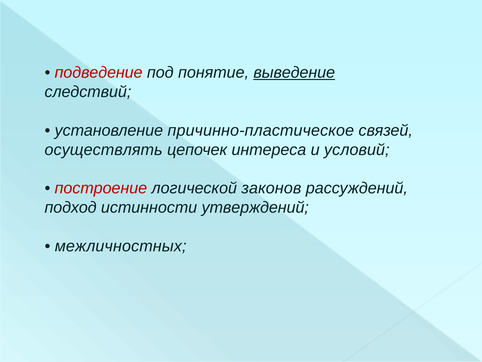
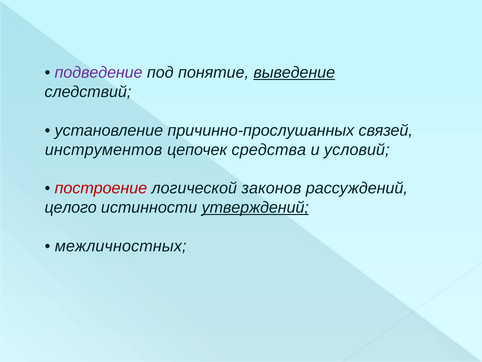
подведение colour: red -> purple (99, 72)
причинно-пластическое: причинно-пластическое -> причинно-прослушанных (261, 130)
осуществлять: осуществлять -> инструментов (104, 150)
интереса: интереса -> средства (269, 150)
подход: подход -> целого (71, 207)
утверждений underline: none -> present (255, 207)
